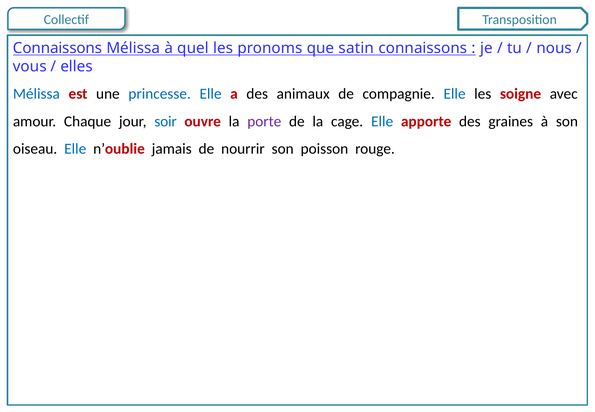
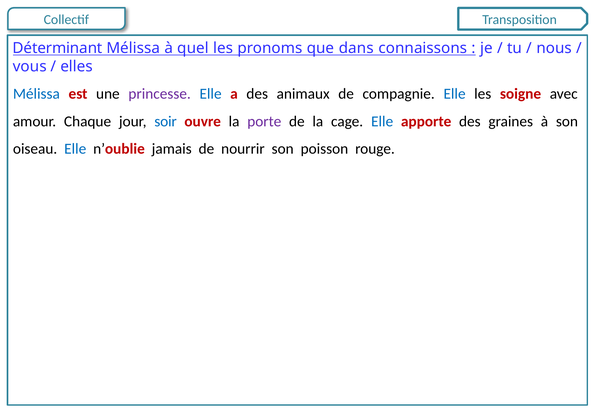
Connaissons: Connaissons -> Déterminant (58, 48)
satin: satin -> dans (356, 48)
princesse colour: blue -> purple (160, 94)
